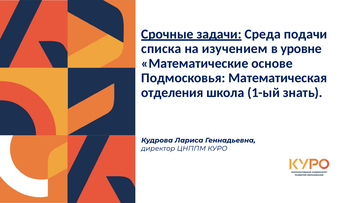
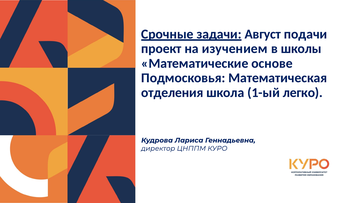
Среда: Среда -> Август (263, 34)
списка: списка -> проект (161, 49)
уровне: уровне -> школы (301, 49)
знать: знать -> легко (303, 93)
